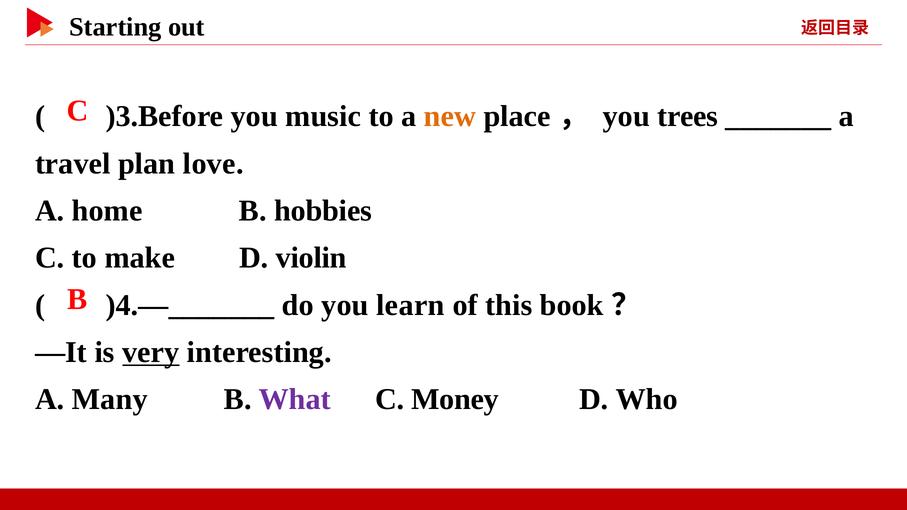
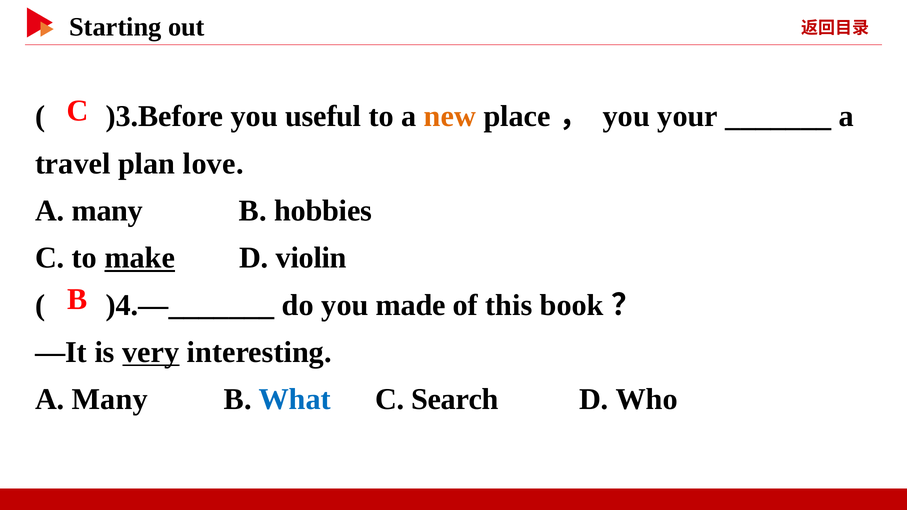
music: music -> useful (323, 117)
trees: trees -> your (688, 117)
home: home -> many (107, 211)
make underline: none -> present (140, 258)
learn: learn -> made (411, 305)
What colour: purple -> blue (295, 400)
Money: Money -> Search (455, 400)
